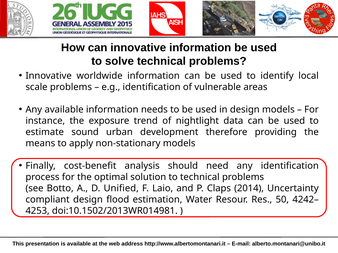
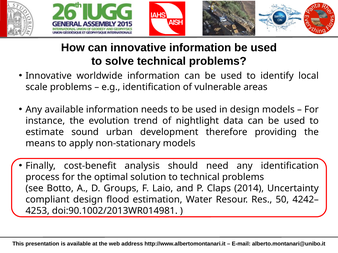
exposure: exposure -> evolution (109, 121)
Unified: Unified -> Groups (121, 189)
doi:10.1502/2013WR014981: doi:10.1502/2013WR014981 -> doi:90.1002/2013WR014981 (115, 211)
